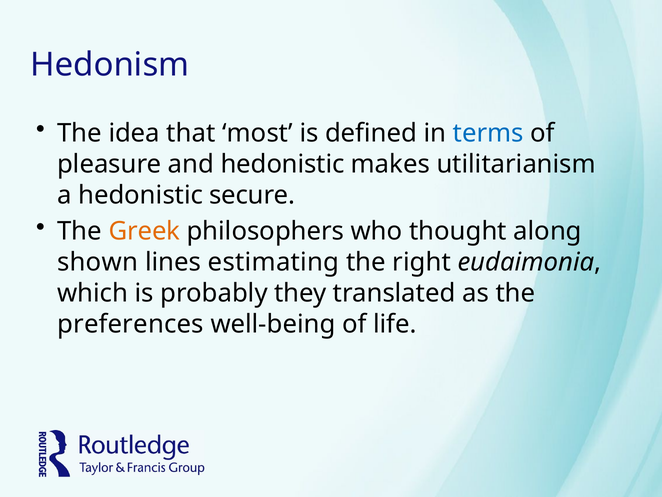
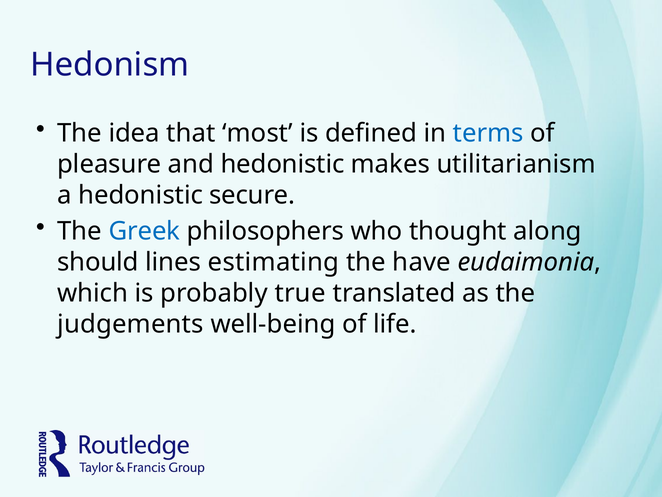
Greek colour: orange -> blue (144, 231)
shown: shown -> should (98, 262)
right: right -> have (422, 262)
they: they -> true (300, 293)
preferences: preferences -> judgements (130, 324)
